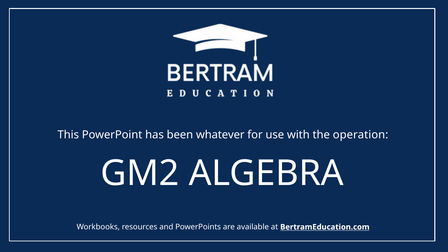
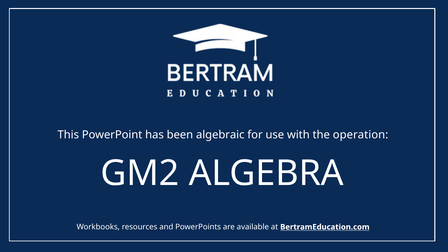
whatever: whatever -> algebraic (220, 135)
